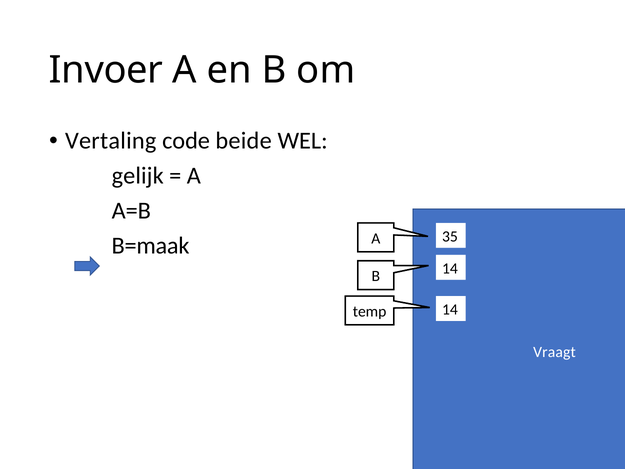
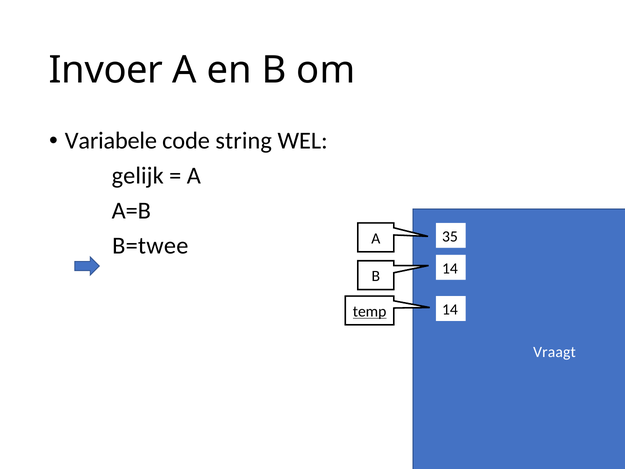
Vertaling: Vertaling -> Variabele (111, 141)
beide: beide -> string (244, 141)
B=maak: B=maak -> B=twee (150, 246)
temp underline: none -> present (370, 311)
